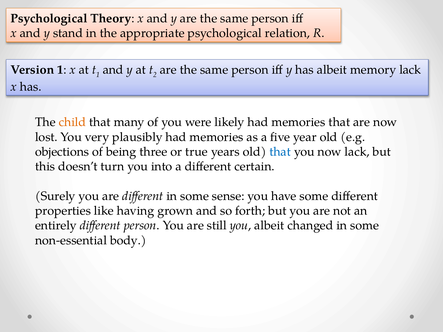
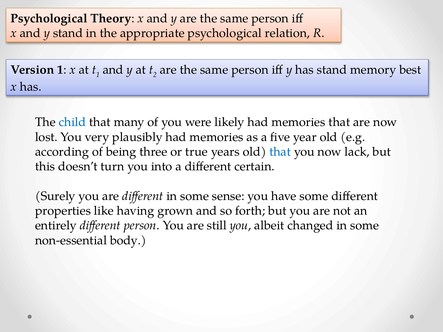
has albeit: albeit -> stand (332, 70)
memory lack: lack -> best (410, 70)
child colour: orange -> blue (72, 122)
objections: objections -> according (62, 152)
